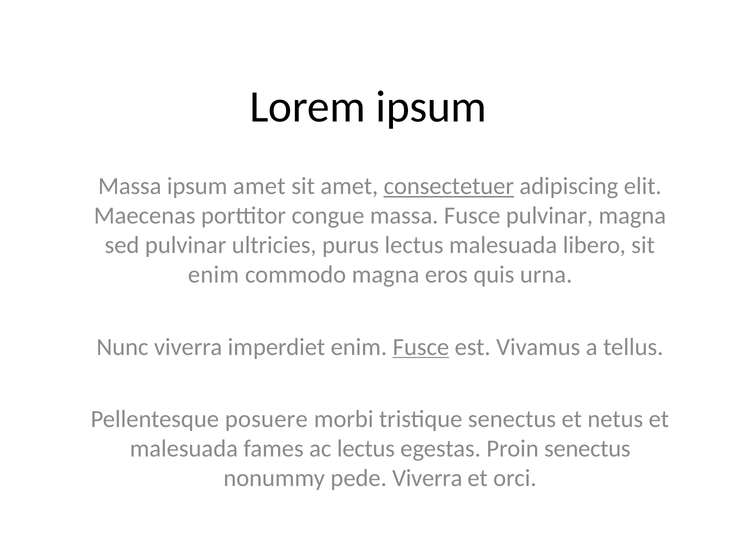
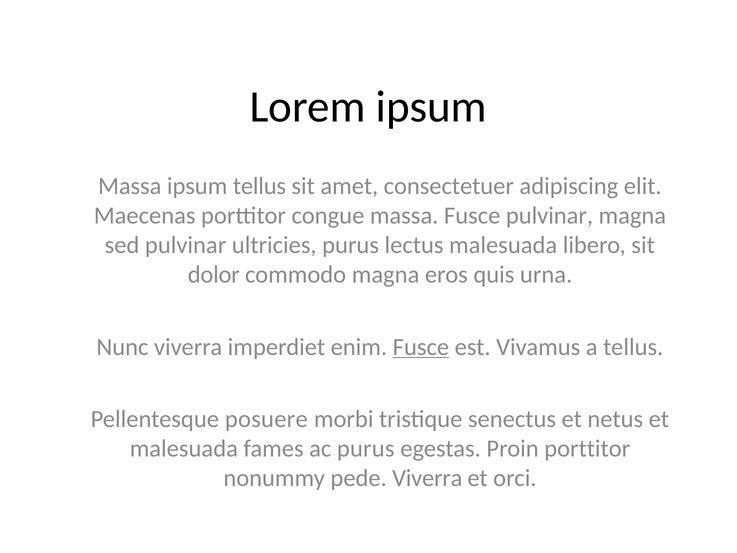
ipsum amet: amet -> tellus (259, 186)
consectetuer underline: present -> none (449, 186)
enim: enim -> dolor (214, 275)
ac lectus: lectus -> purus (366, 448)
Proin senectus: senectus -> porttitor (587, 448)
